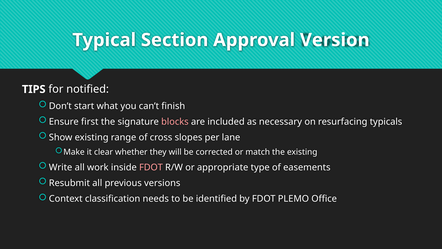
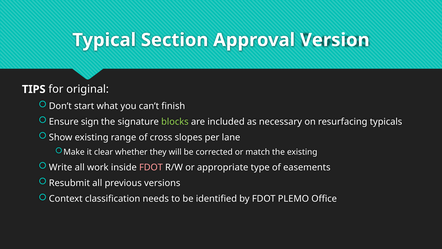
notified: notified -> original (88, 89)
first: first -> sign (90, 121)
blocks colour: pink -> light green (175, 121)
